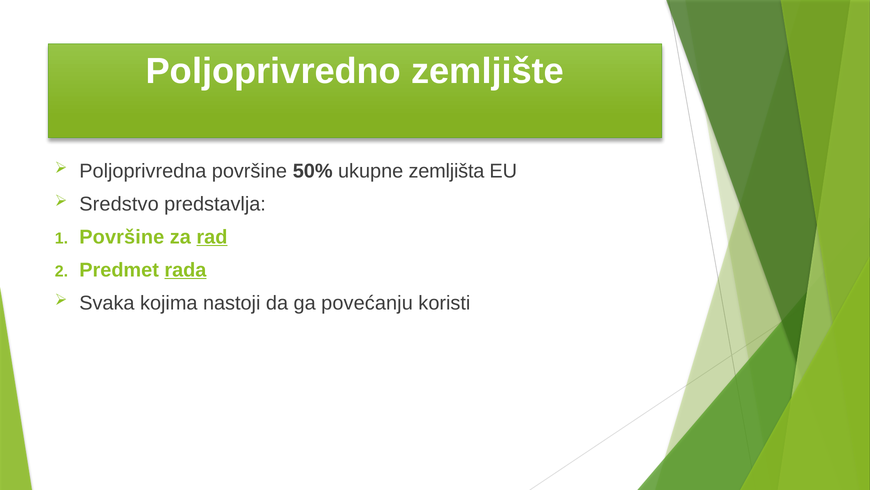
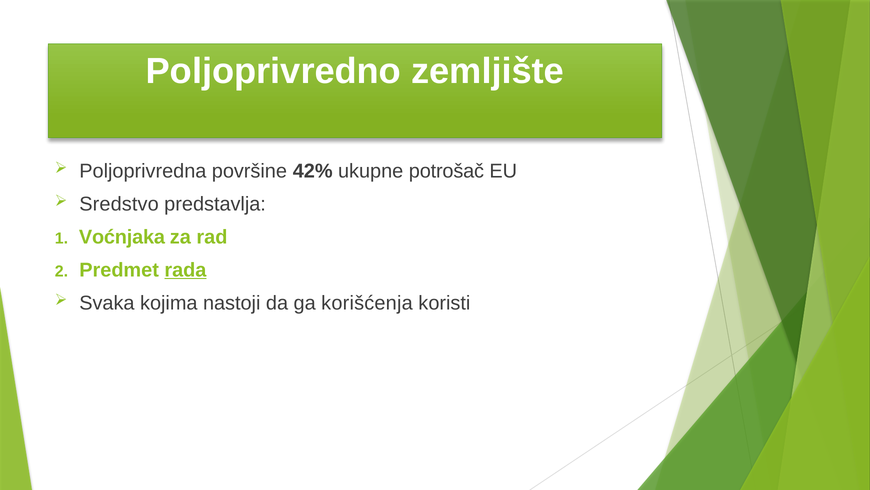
50%: 50% -> 42% (313, 171)
zemljišta: zemljišta -> potrošač (446, 171)
Površine: Površine -> Voćnjaka (122, 237)
rad underline: present -> none (212, 237)
povećanju: povećanju -> korišćenja (367, 303)
